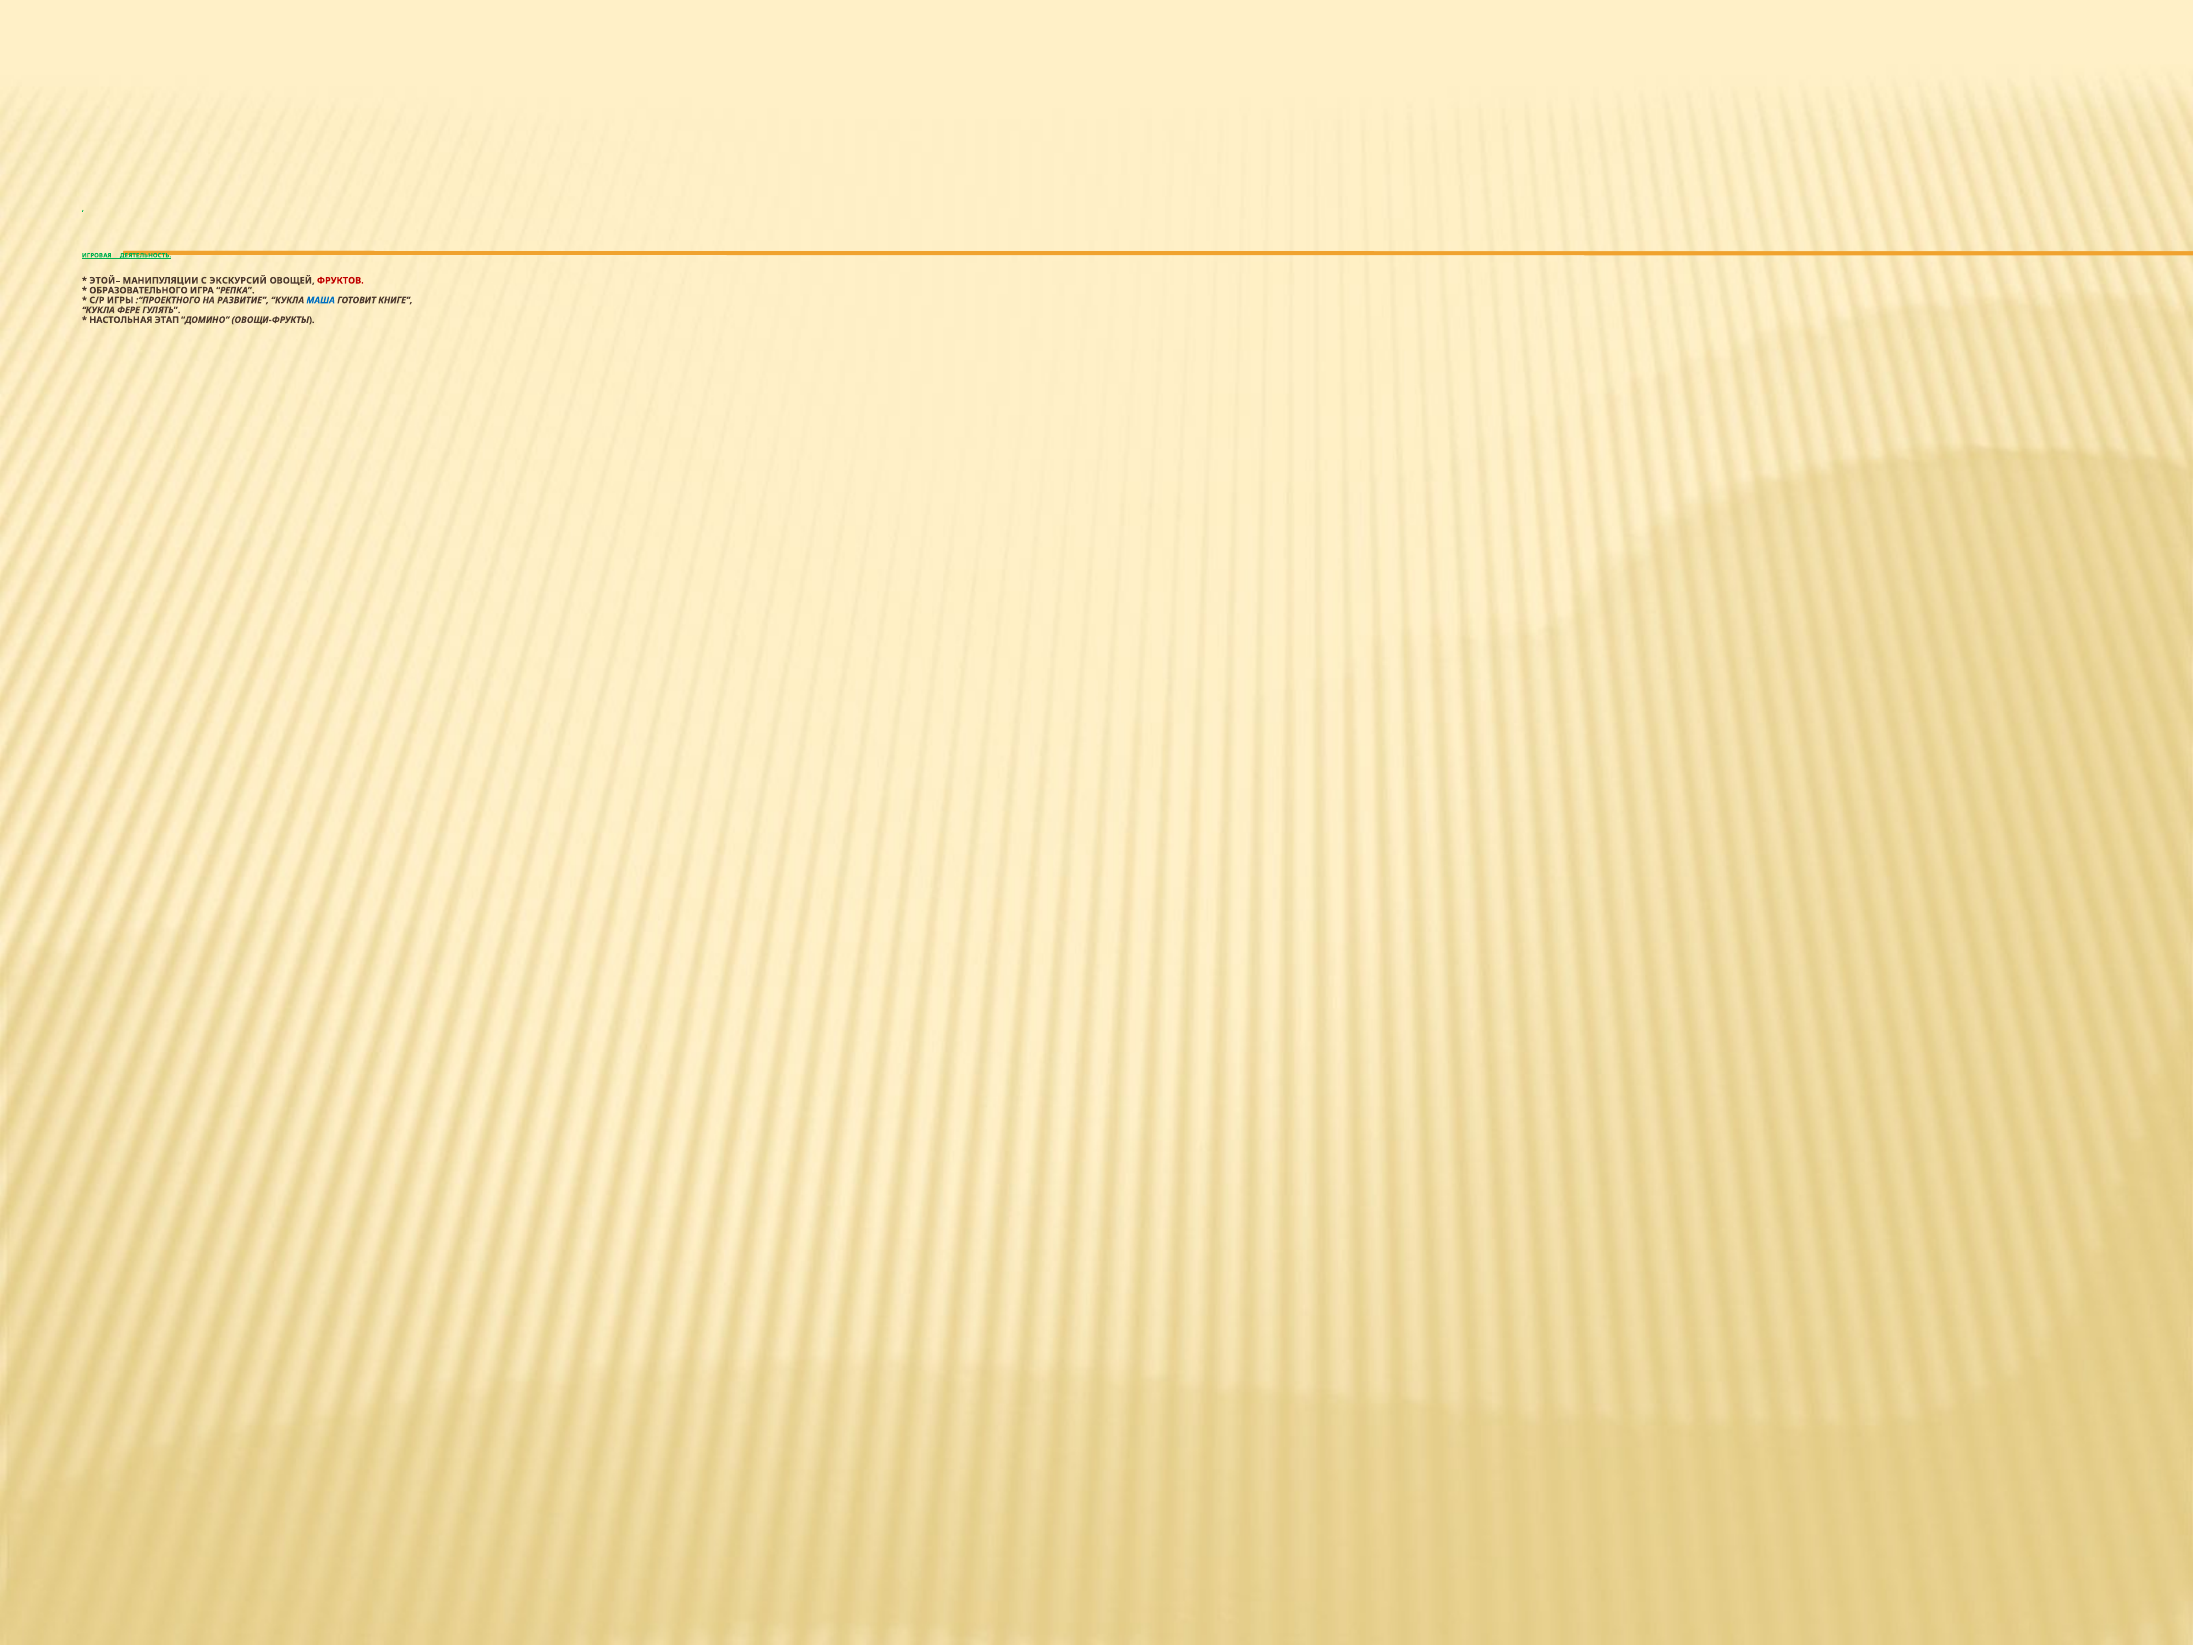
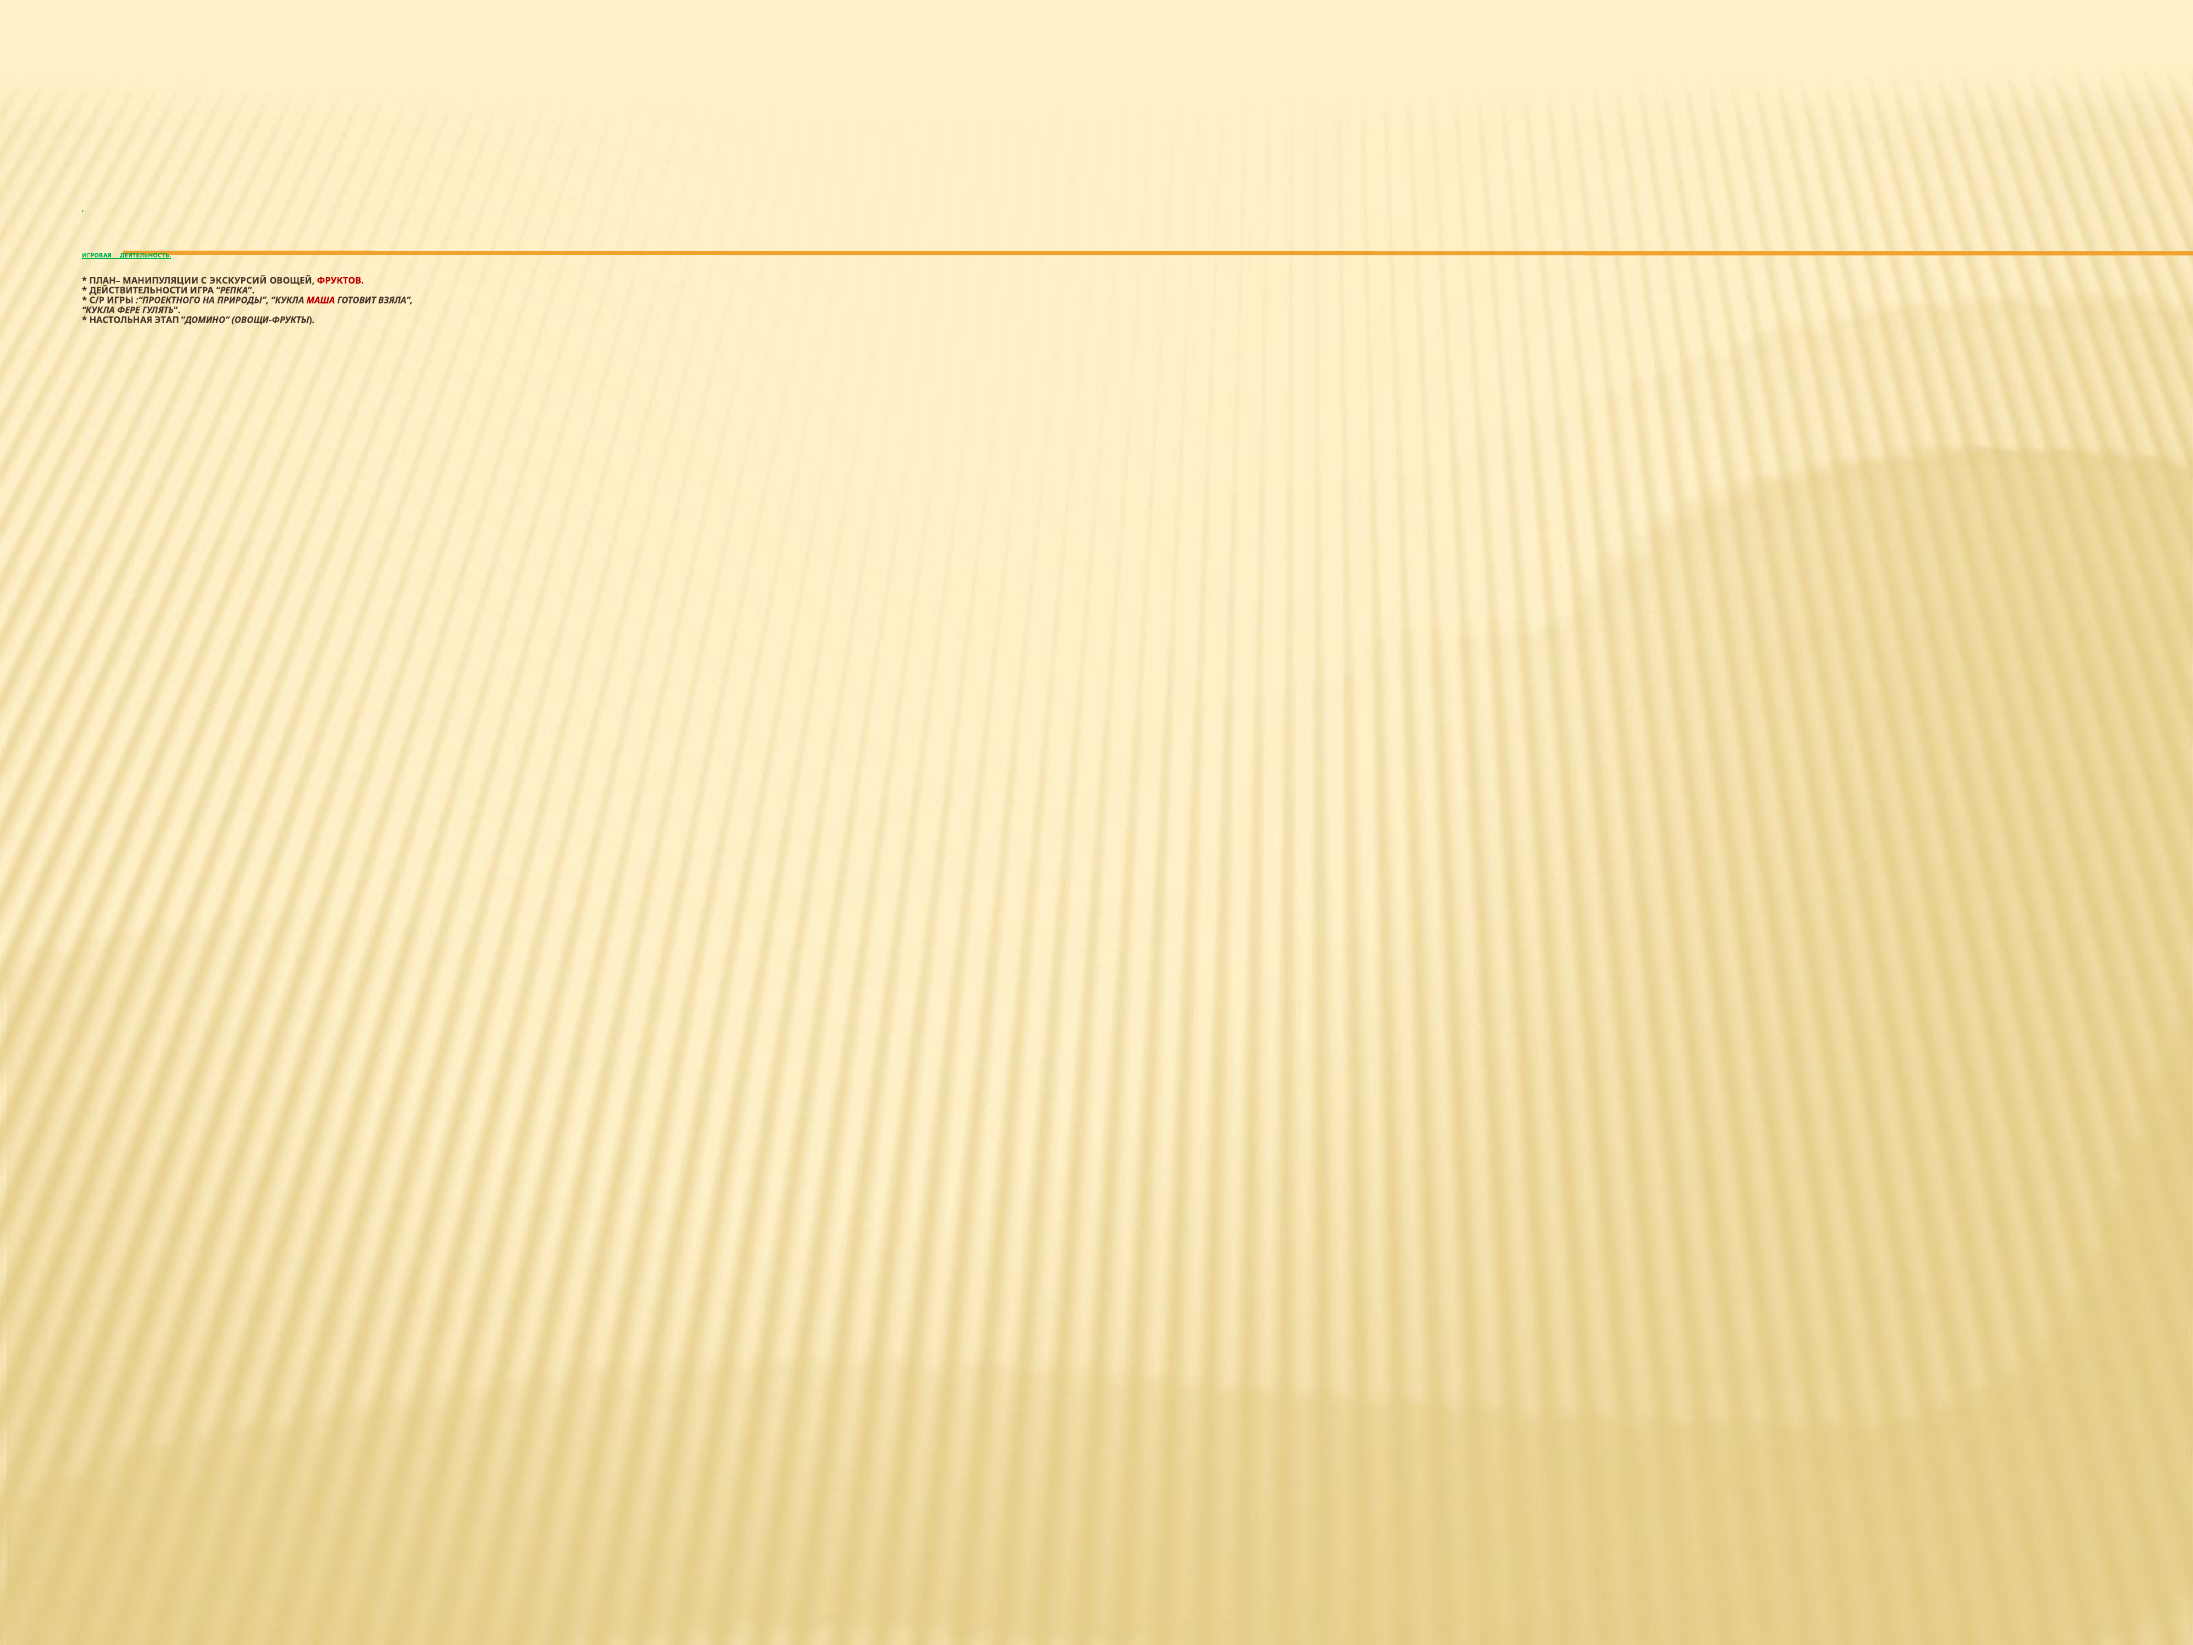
ЭТОЙ–: ЭТОЙ– -> ПЛАН– (105, 281)
ОБРАЗОВАТЕЛЬНОГО: ОБРАЗОВАТЕЛЬНОГО -> ДЕЙСТВИТЕЛЬНОСТИ (138, 290)
РАЗВИТИЕ: РАЗВИТИЕ -> ПРИРОДЫ (243, 300)
МАША colour: blue -> red (321, 300)
КНИГЕ: КНИГЕ -> ВЗЯЛА (395, 300)
